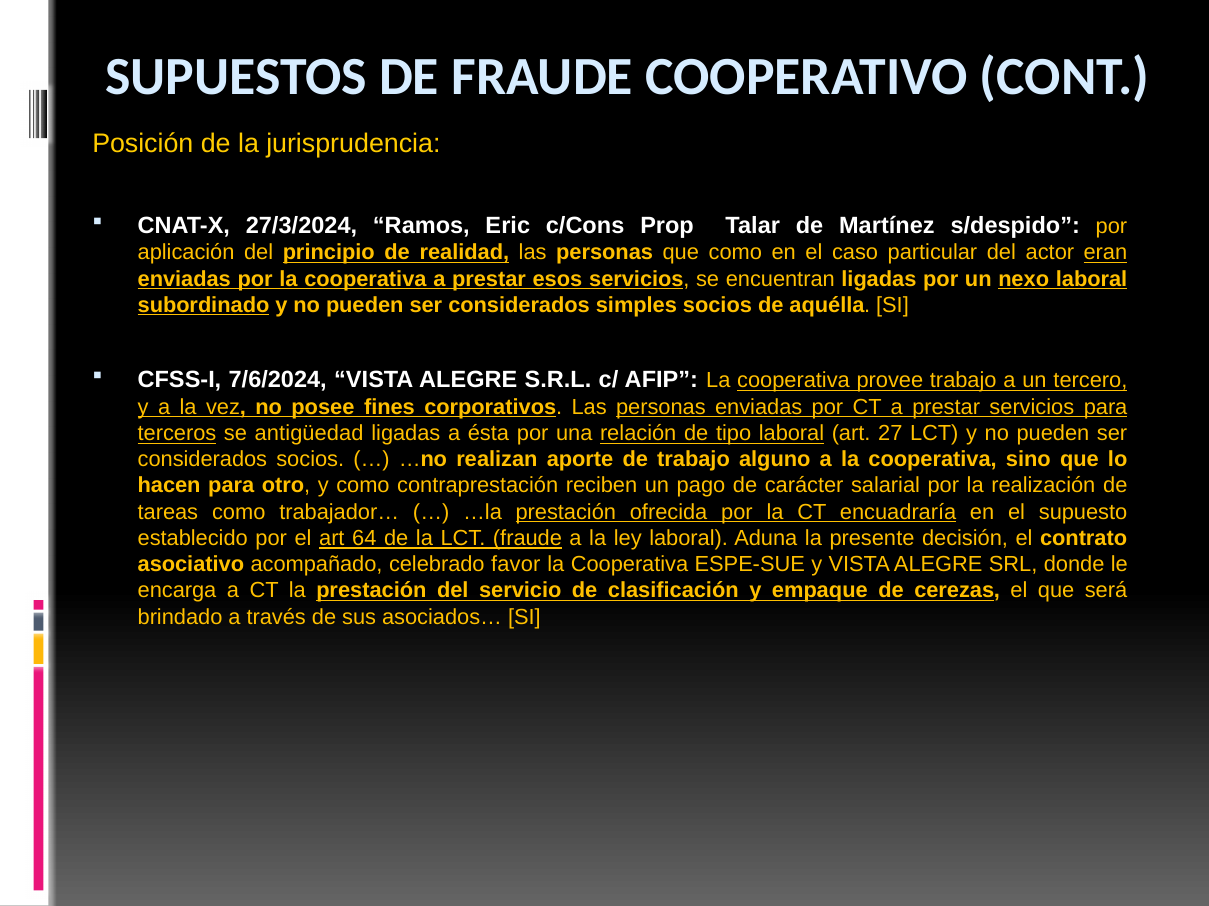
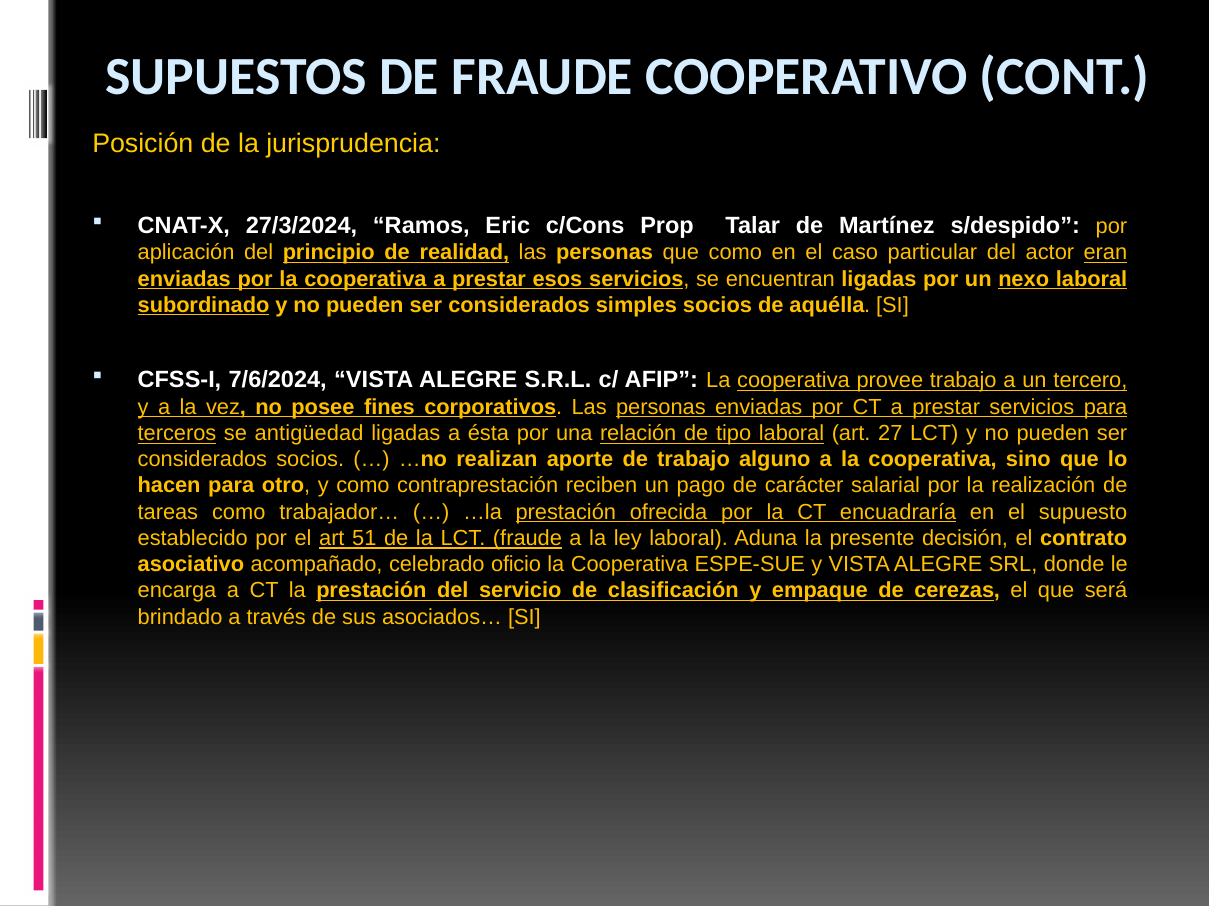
64: 64 -> 51 (364, 539)
favor: favor -> oficio (516, 565)
